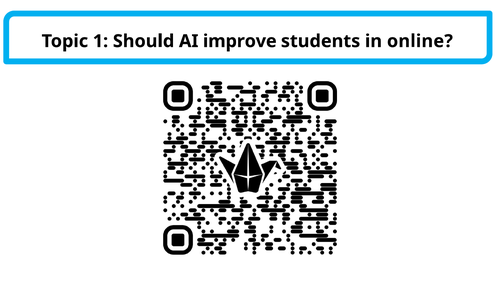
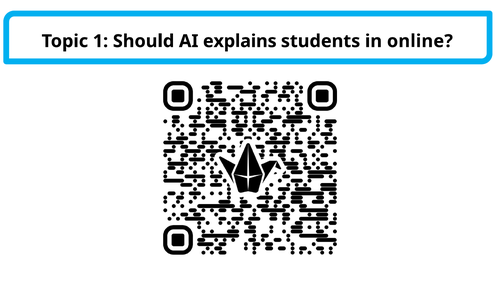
improve: improve -> explains (240, 41)
